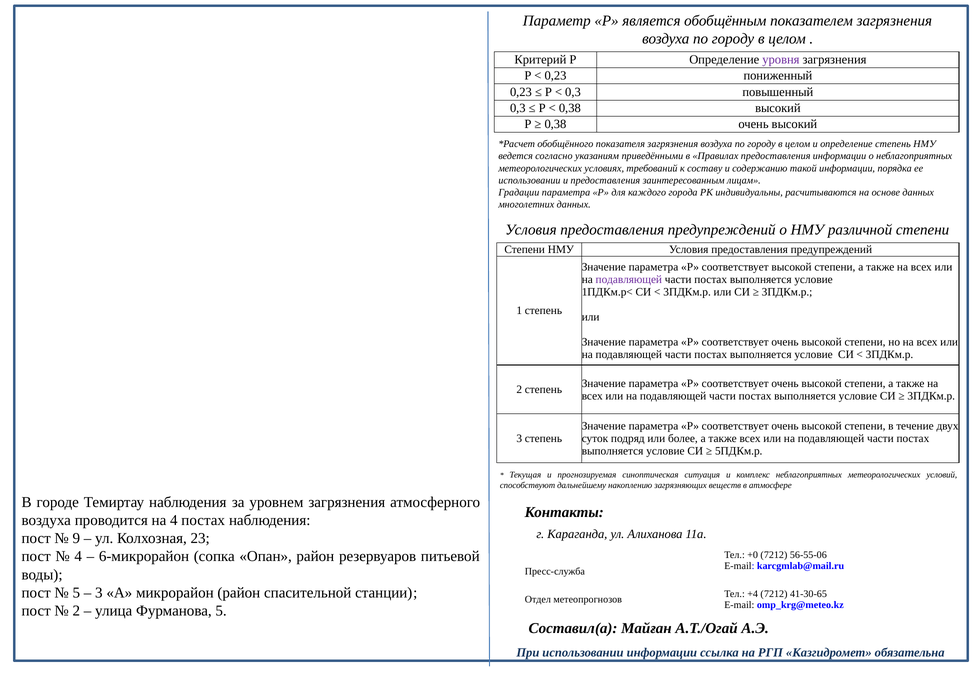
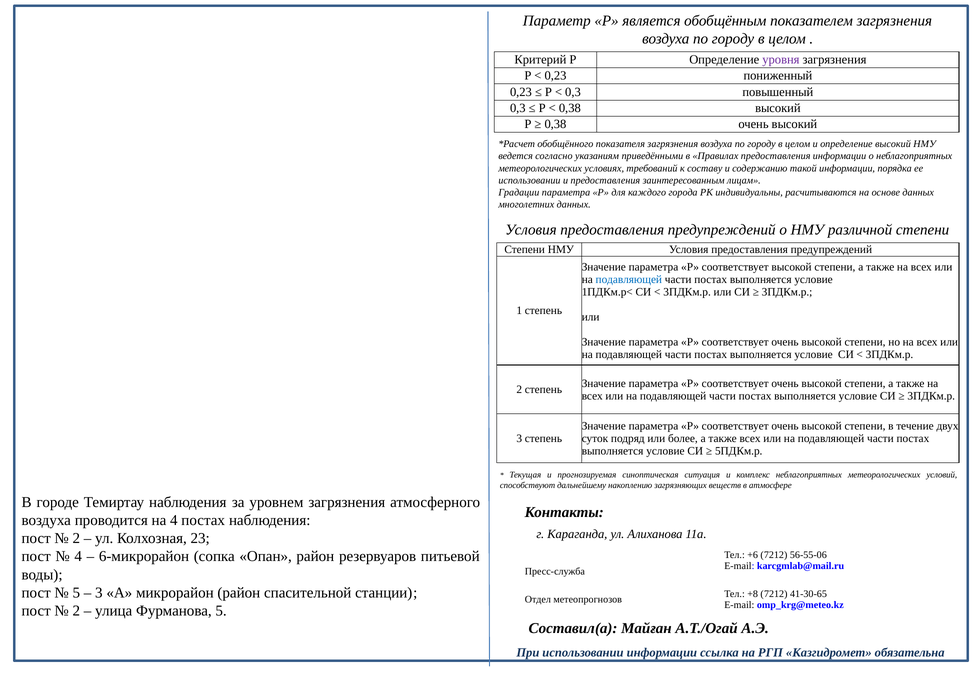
определение степень: степень -> высокий (893, 144)
подавляющей colour: purple -> blue (629, 279)
9: 9 -> 2 (76, 538)
+0: +0 -> +6 (753, 555)
+4: +4 -> +8 (753, 594)
